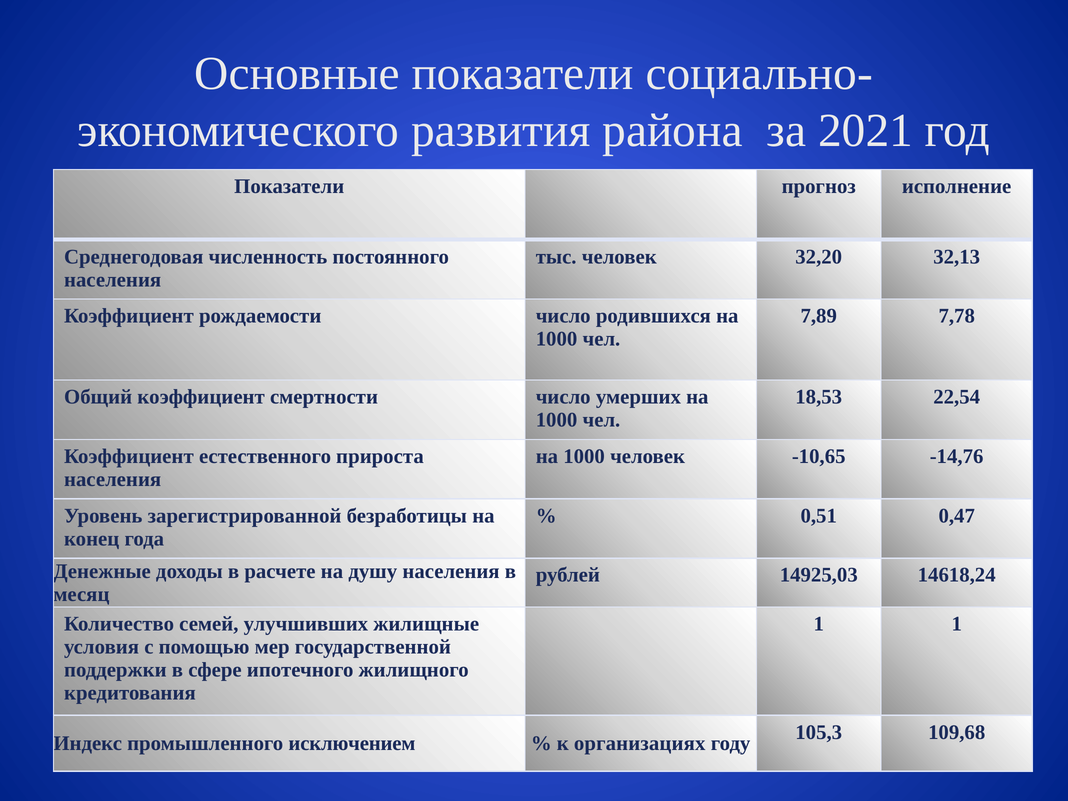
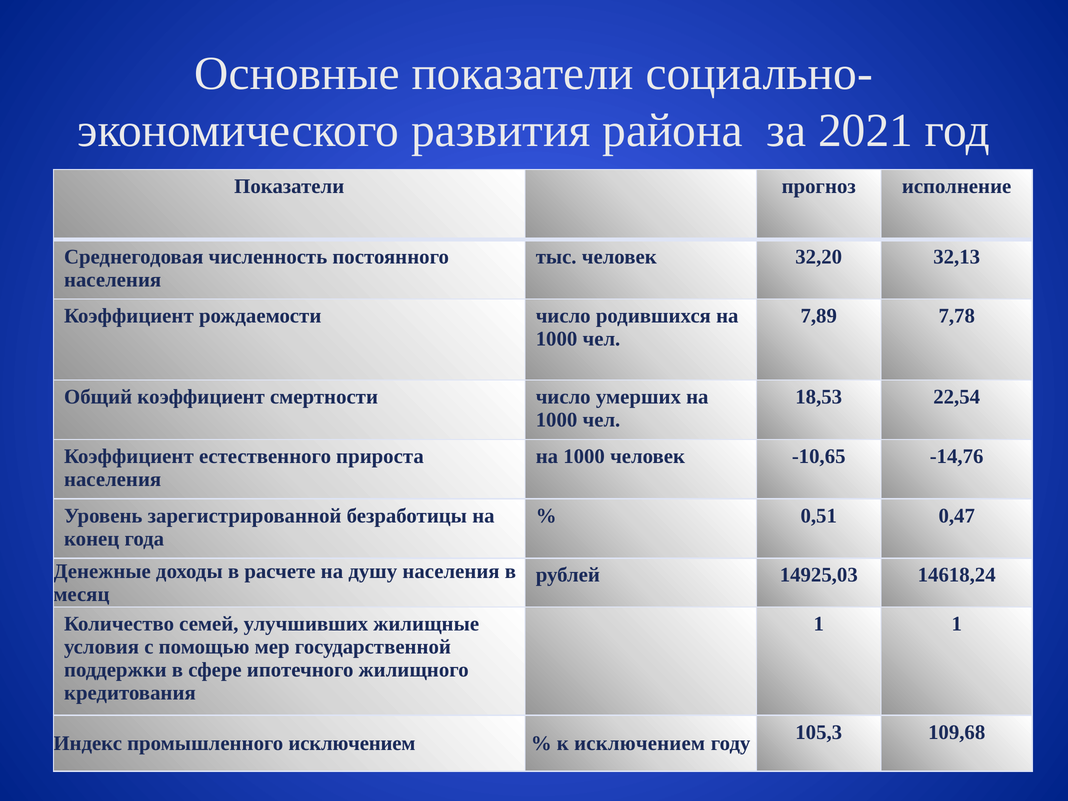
к организациях: организациях -> исключением (640, 743)
